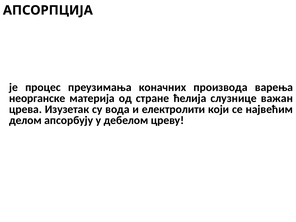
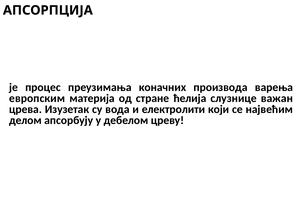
неорганске: неорганске -> европским (37, 98)
